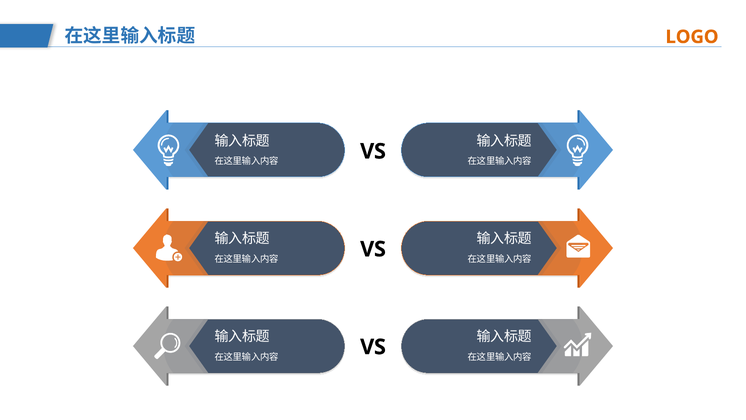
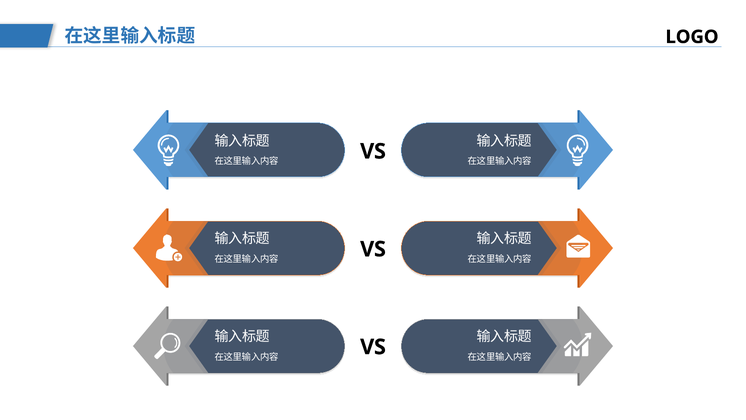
LOGO colour: orange -> black (692, 37)
